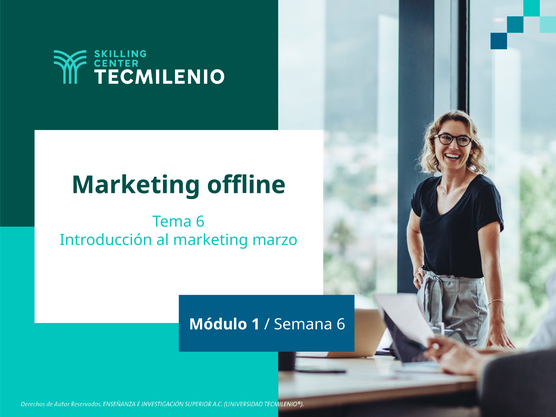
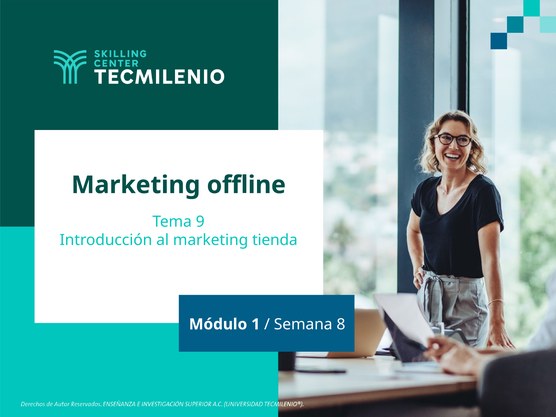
Tema 6: 6 -> 9 (200, 222)
marzo: marzo -> tienda (275, 240)
Semana 6: 6 -> 8 (341, 324)
